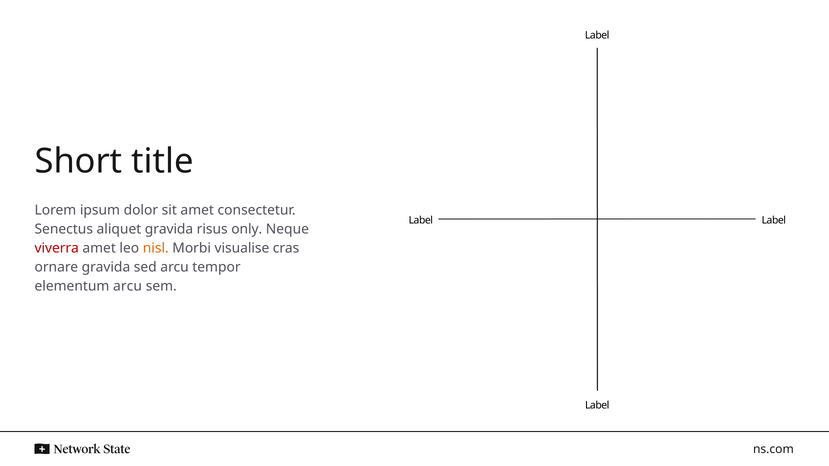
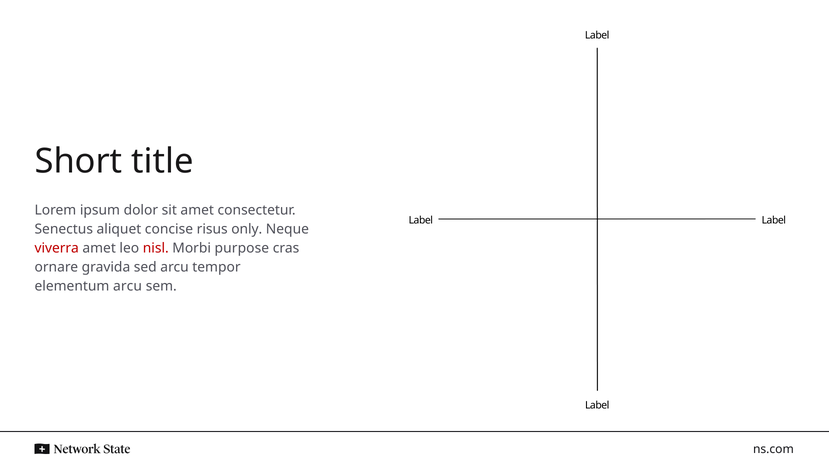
aliquet gravida: gravida -> concise (169, 229)
nisl colour: orange -> red (156, 248)
visualise: visualise -> purpose (242, 248)
